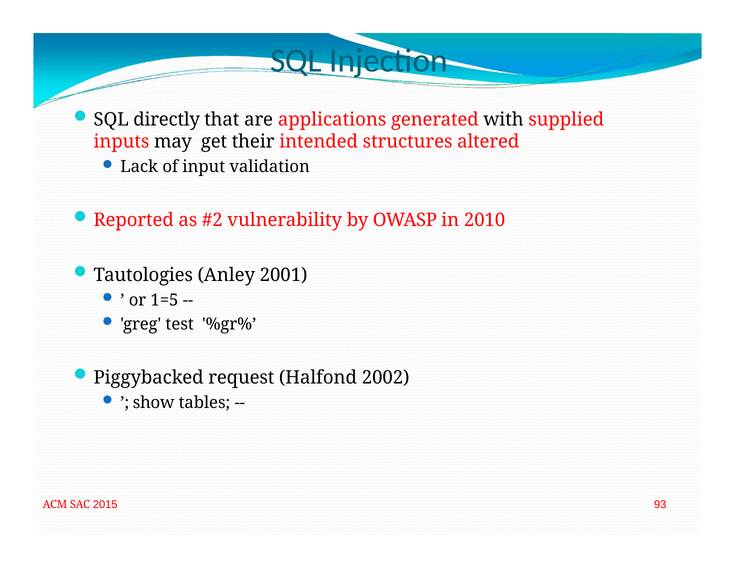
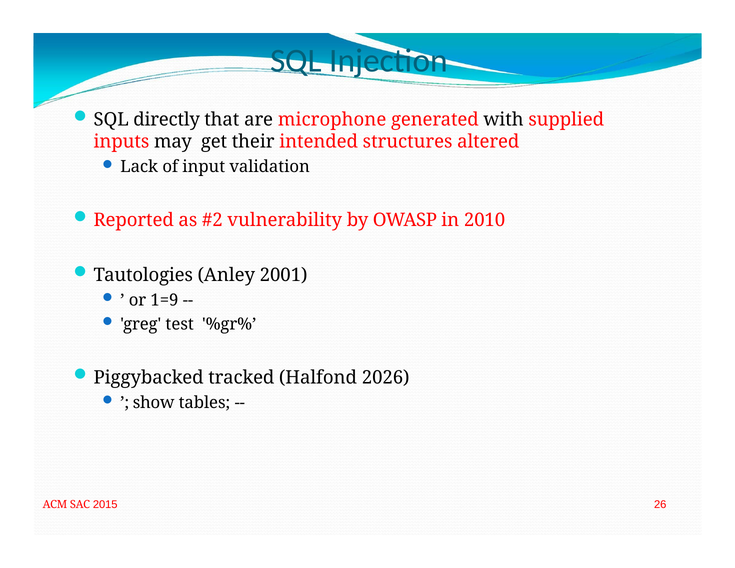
applications: applications -> microphone (332, 119)
1=5: 1=5 -> 1=9 (164, 300)
request: request -> tracked (241, 377)
2002: 2002 -> 2026 (386, 377)
93: 93 -> 26 (660, 505)
